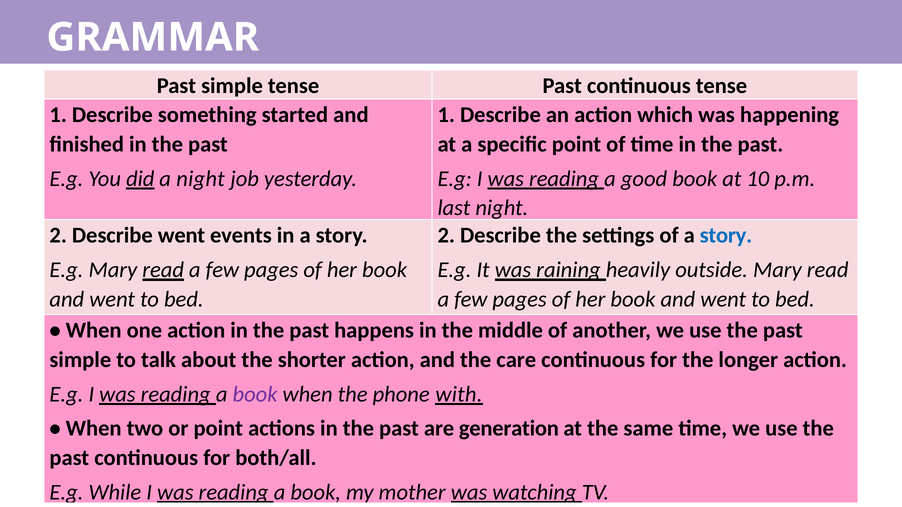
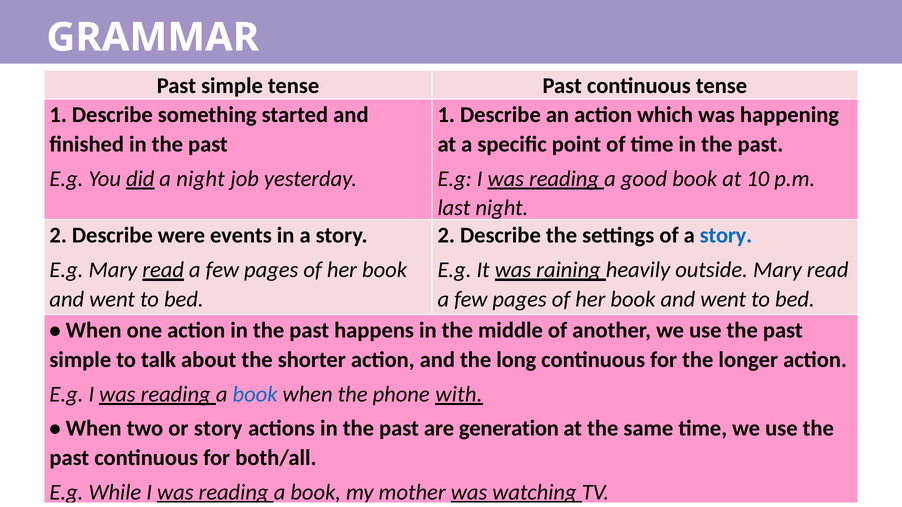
Describe went: went -> were (181, 236)
care: care -> long (516, 360)
book colour: purple -> blue (255, 394)
or point: point -> story (218, 429)
